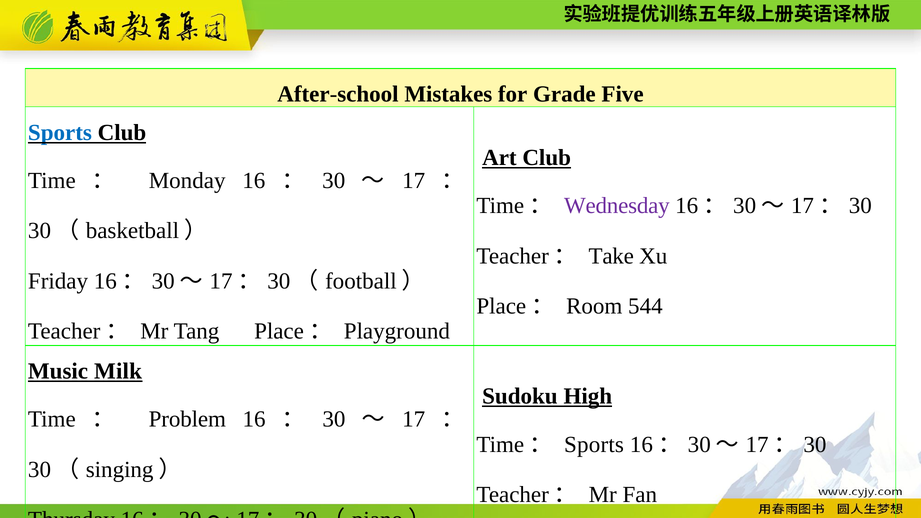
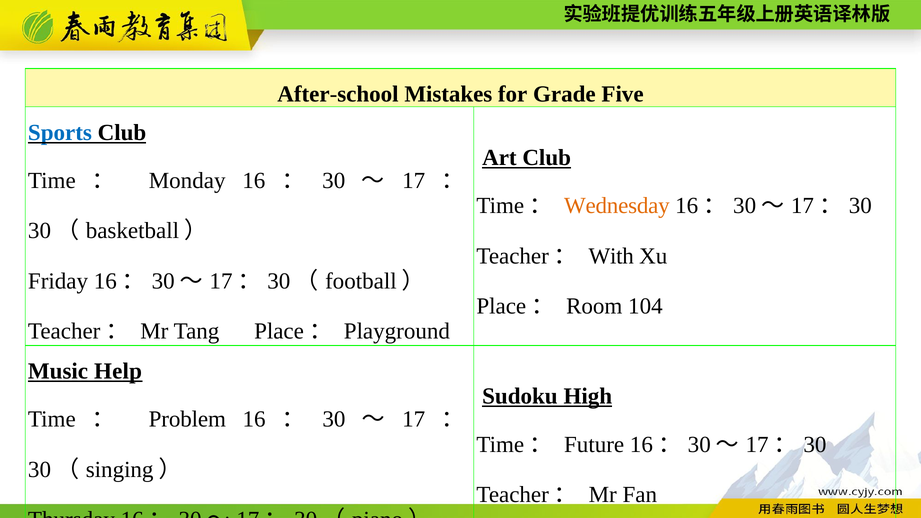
Wednesday colour: purple -> orange (617, 206)
Take: Take -> With (611, 256)
544: 544 -> 104 (645, 306)
Milk: Milk -> Help (118, 371)
Time： Sports: Sports -> Future (594, 445)
